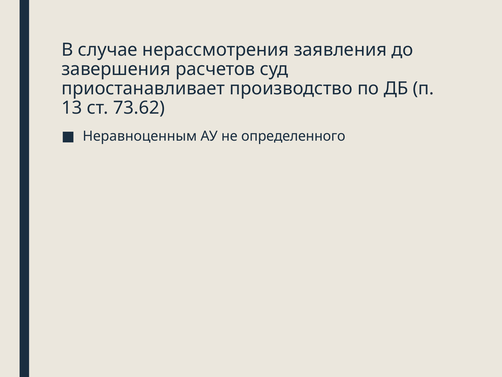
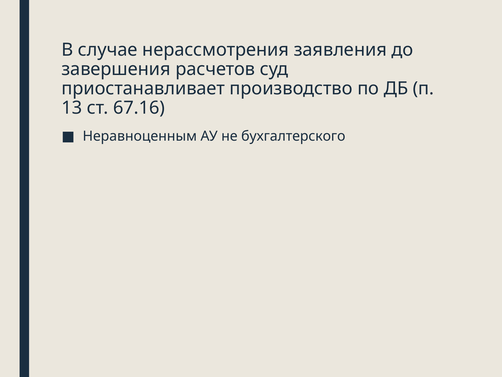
73.62: 73.62 -> 67.16 (139, 108)
определенного: определенного -> бухгалтерского (293, 136)
